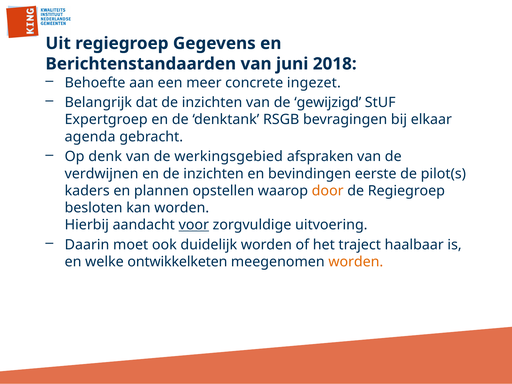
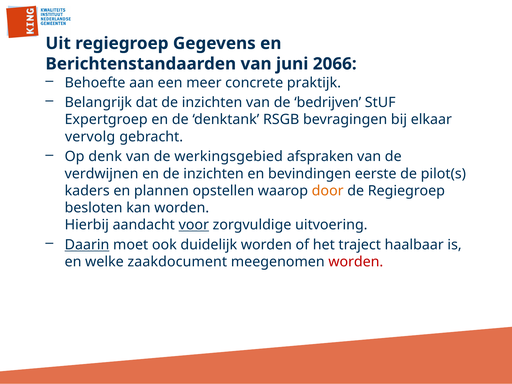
2018: 2018 -> 2066 (335, 64)
ingezet: ingezet -> praktijk (314, 83)
gewijzigd: gewijzigd -> bedrijven (328, 103)
agenda: agenda -> vervolg (90, 137)
Daarin underline: none -> present (87, 245)
ontwikkelketen: ontwikkelketen -> zaakdocument (177, 262)
worden colour: orange -> red (356, 262)
